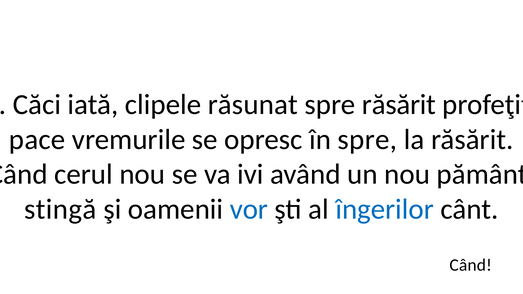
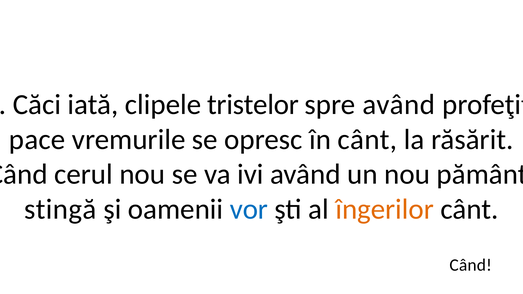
răsunat: răsunat -> tristelor (253, 105)
spre răsărit: răsărit -> având (399, 105)
în spre: spre -> cânt (367, 140)
îngerilor colour: blue -> orange (385, 209)
